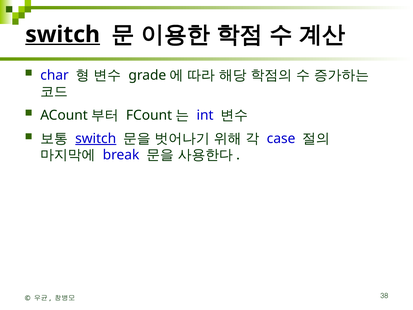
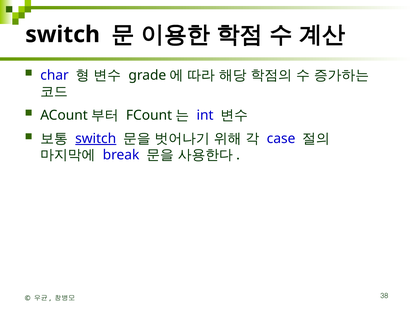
switch underline: present -> none (63, 35)
